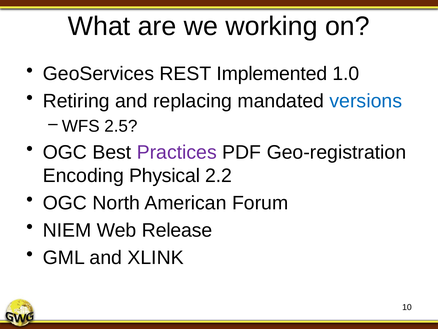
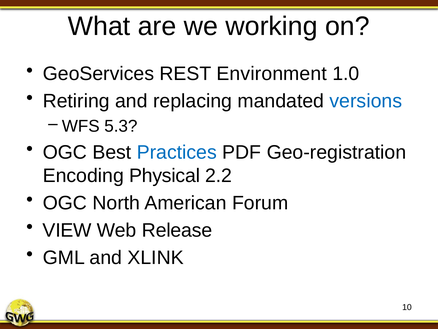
Implemented: Implemented -> Environment (272, 74)
2.5: 2.5 -> 5.3 (121, 126)
Practices colour: purple -> blue (177, 152)
NIEM: NIEM -> VIEW (67, 230)
